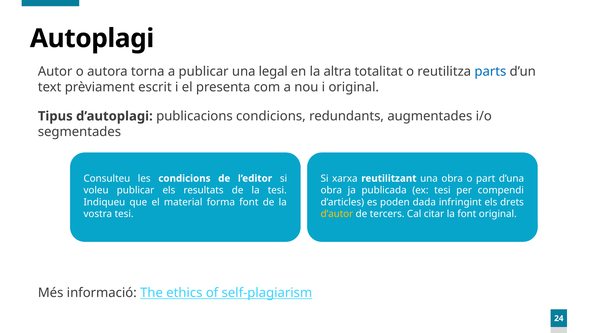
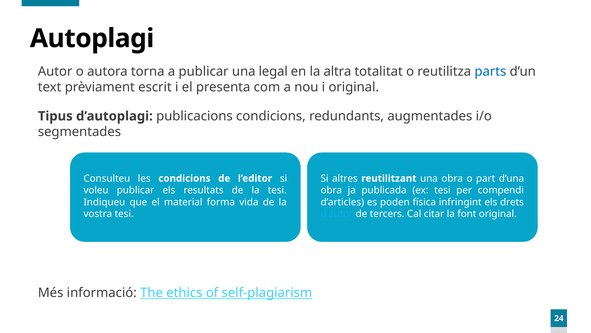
xarxa: xarxa -> altres (345, 178)
forma font: font -> vida (249, 202)
dada: dada -> física (424, 202)
d’autor colour: yellow -> light blue (337, 214)
